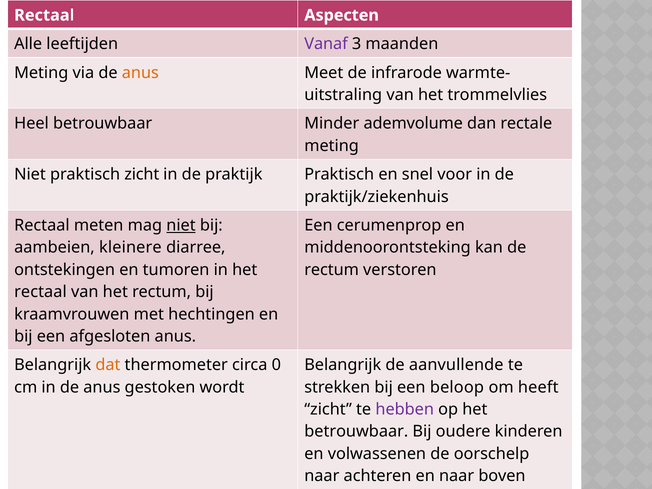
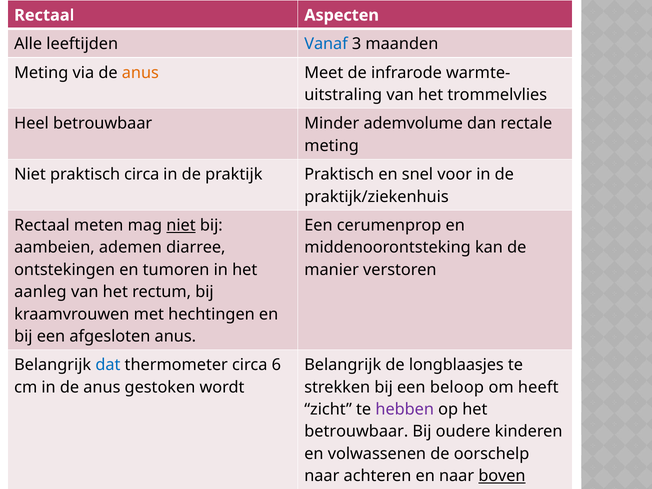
Vanaf colour: purple -> blue (326, 44)
praktisch zicht: zicht -> circa (142, 175)
kleinere: kleinere -> ademen (130, 248)
rectum: rectum -> manier (332, 270)
rectaal: rectaal -> aanleg (40, 292)
dat colour: orange -> blue (108, 365)
0: 0 -> 6 (276, 365)
aanvullende: aanvullende -> longblaasjes (456, 365)
boven underline: none -> present (502, 476)
